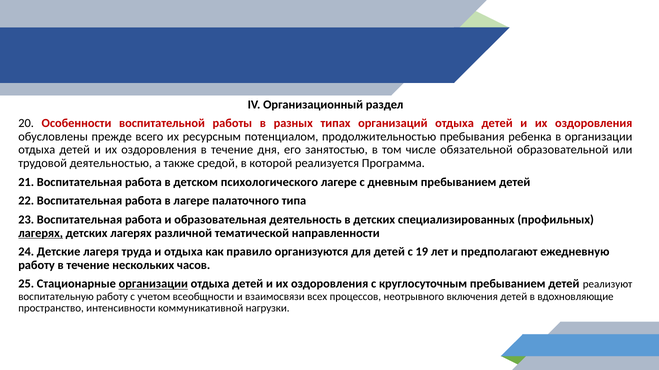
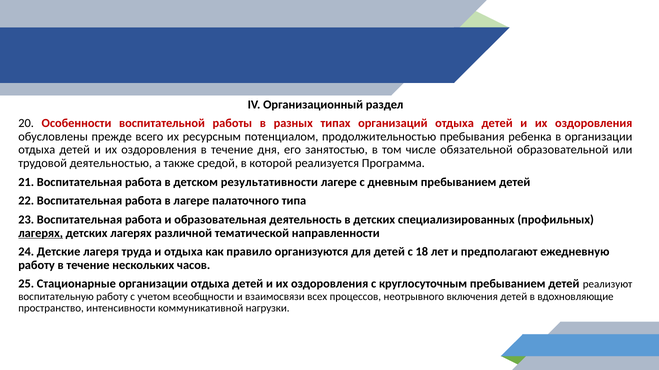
психологического: психологического -> результативности (269, 182)
19: 19 -> 18 (422, 252)
организации underline: present -> none (153, 284)
